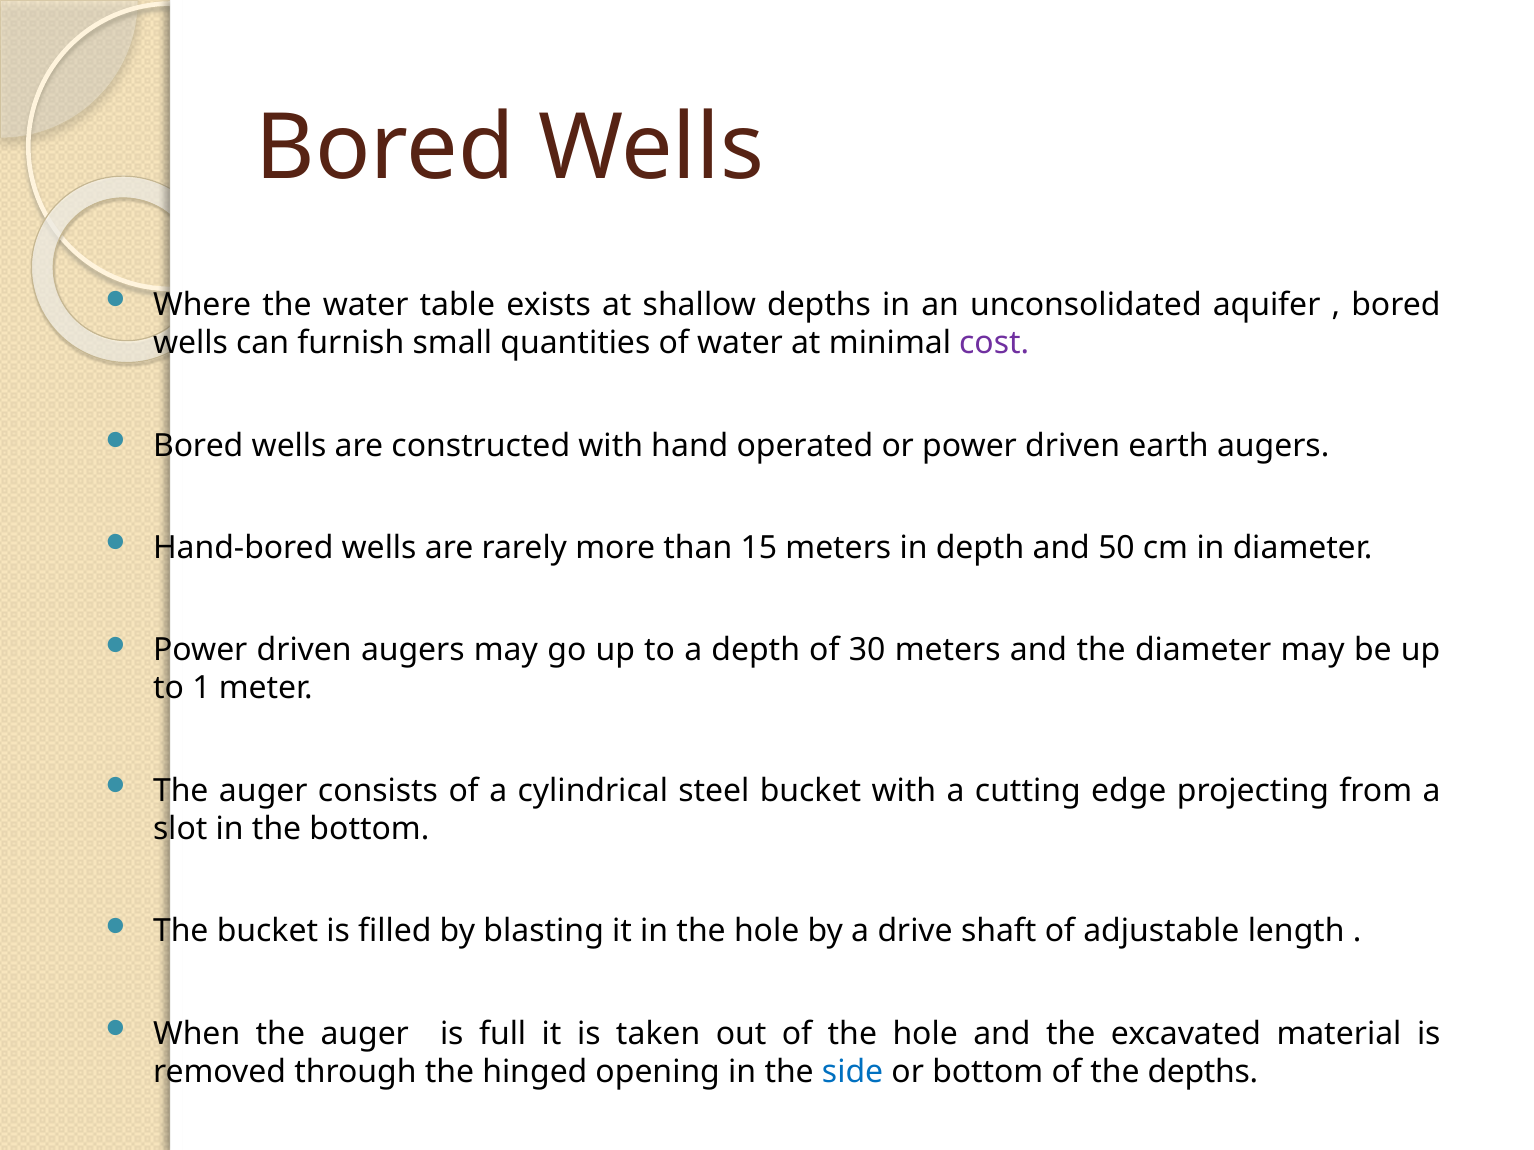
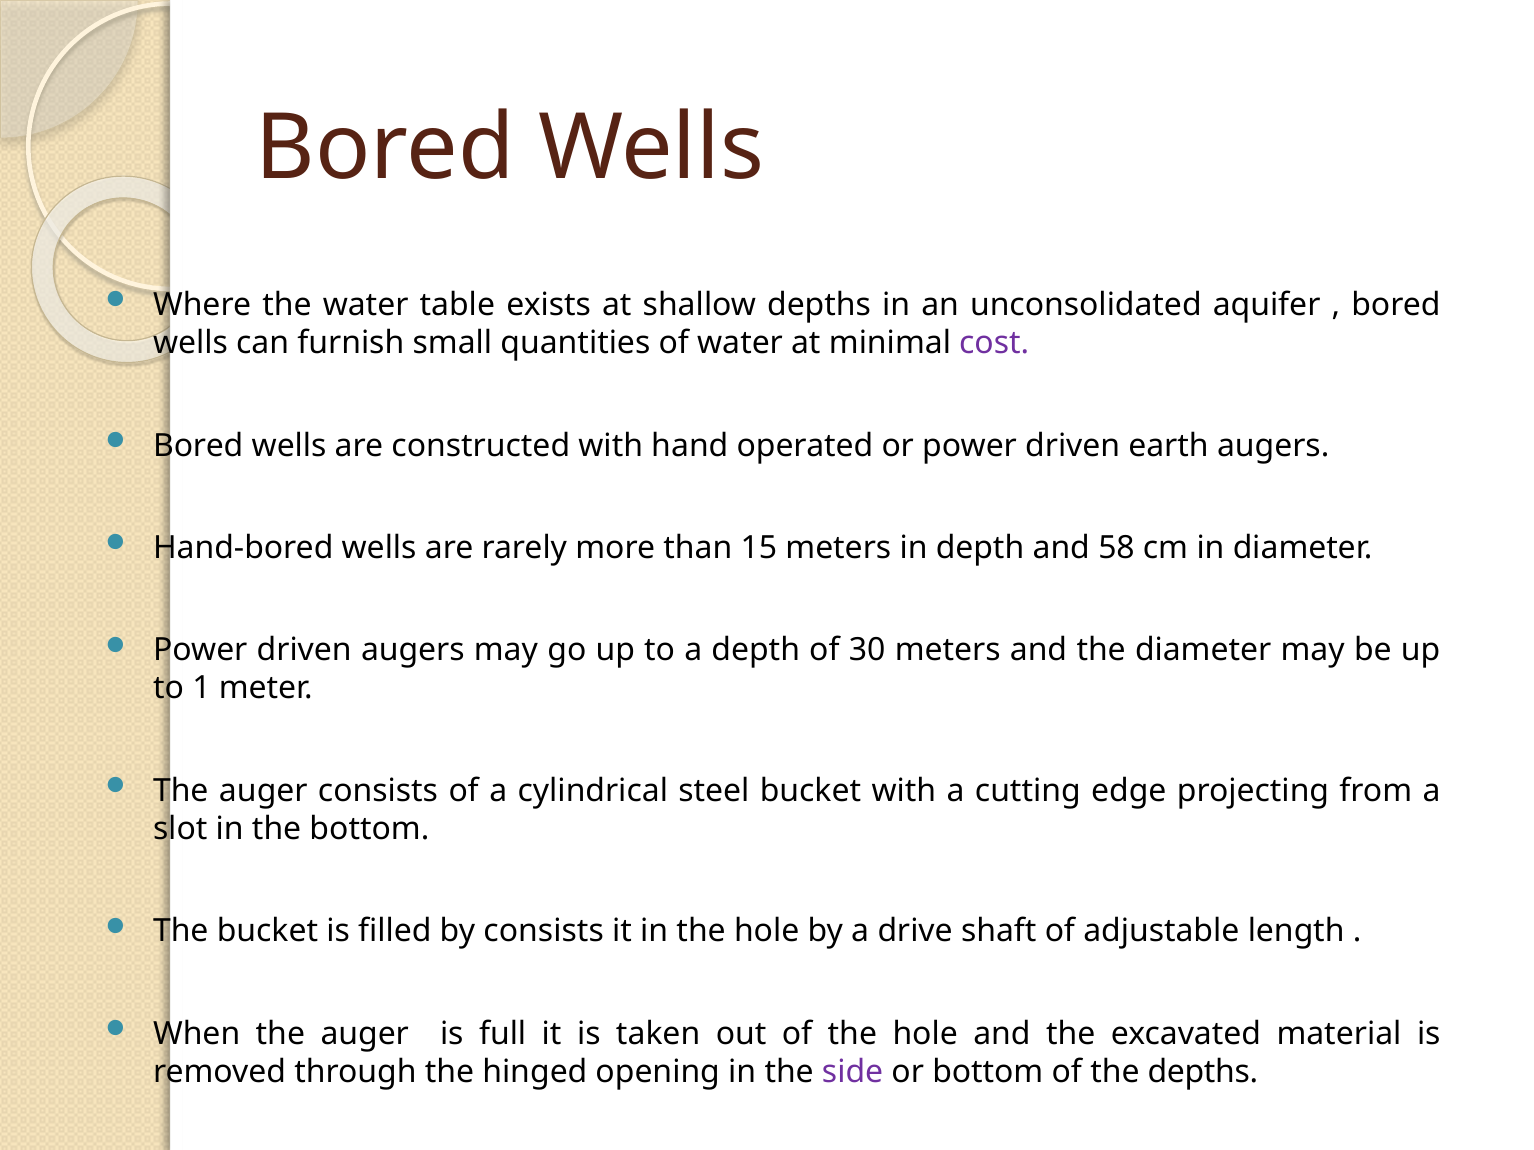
50: 50 -> 58 (1117, 548)
by blasting: blasting -> consists (544, 932)
side colour: blue -> purple (853, 1072)
